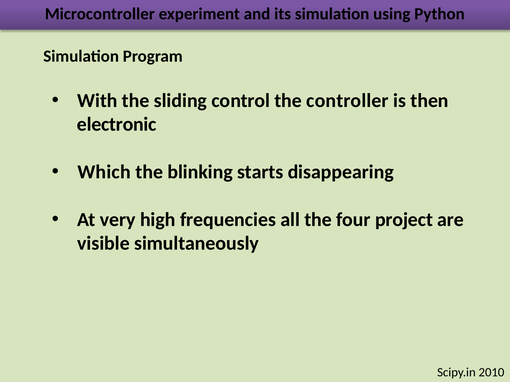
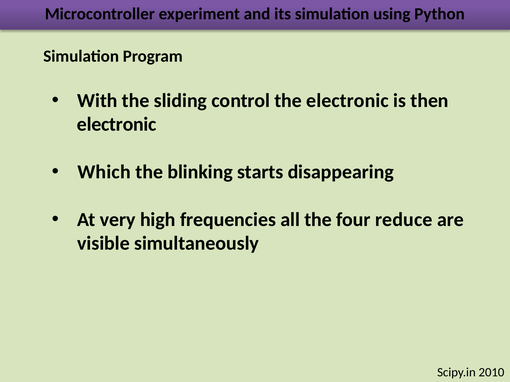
the controller: controller -> electronic (348, 101)
project: project -> reduce (404, 220)
